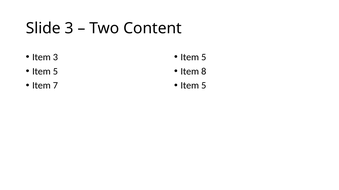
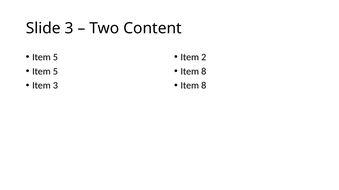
3: 3 -> 5 (55, 57)
5: 5 -> 2 (204, 57)
Item 7: 7 -> 3 (55, 86)
5: 5 -> 8 (204, 86)
